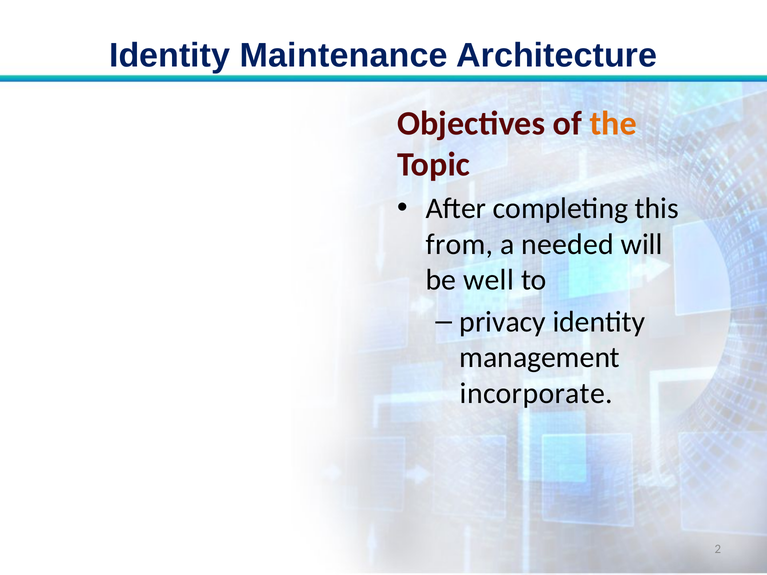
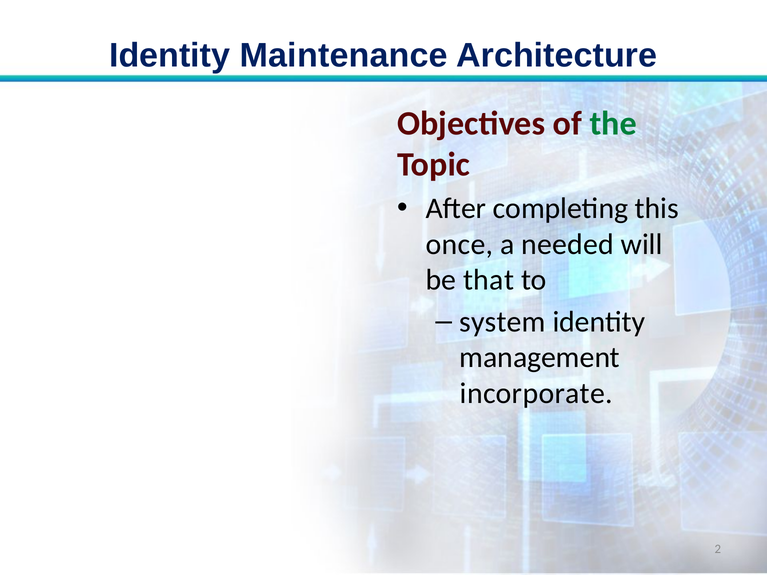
the colour: orange -> green (613, 124)
from: from -> once (460, 244)
well: well -> that (489, 280)
privacy: privacy -> system (503, 322)
